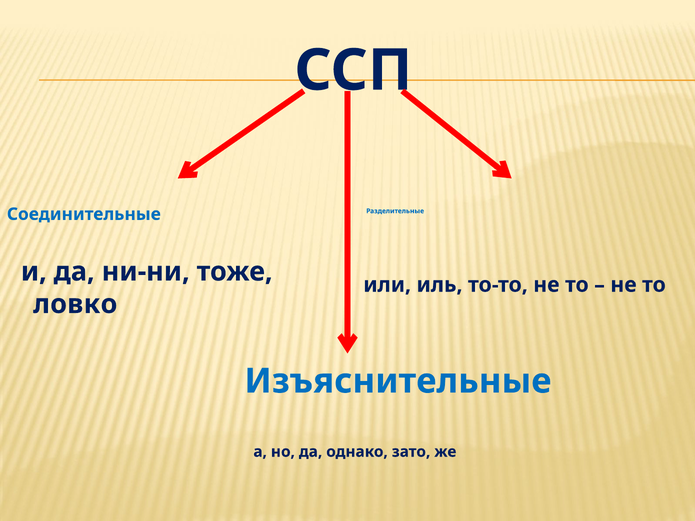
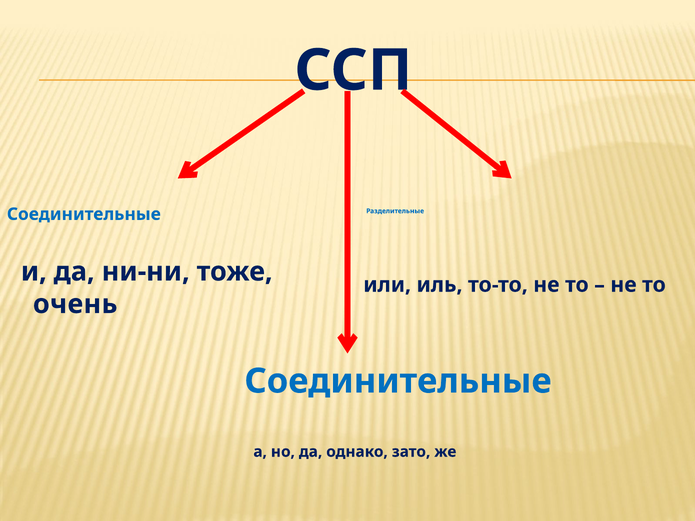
ловко: ловко -> очень (75, 304)
Изъяснительные: Изъяснительные -> Соединительные (398, 381)
